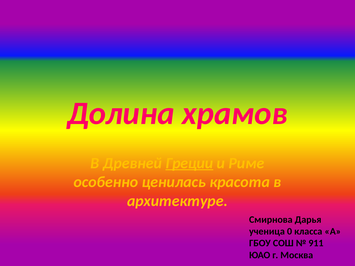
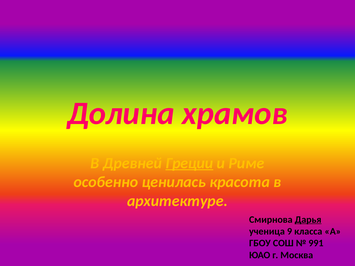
Дарья underline: none -> present (308, 220)
0: 0 -> 9 (290, 232)
911: 911 -> 991 (316, 243)
